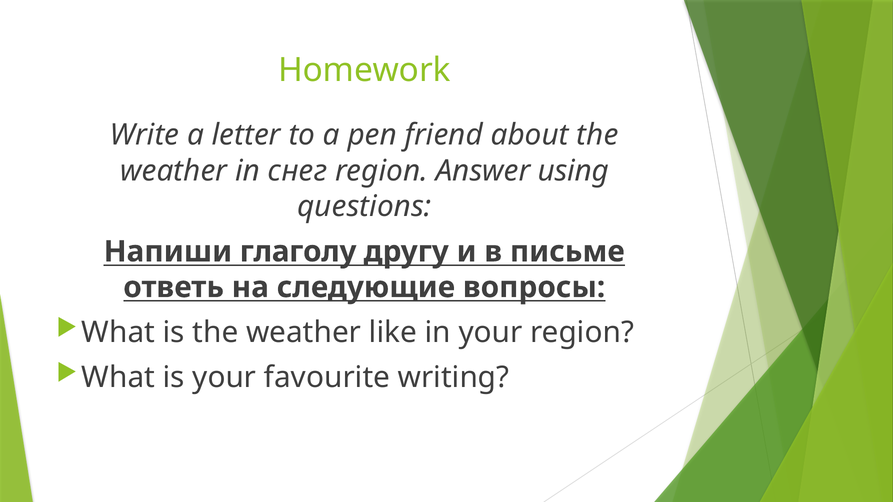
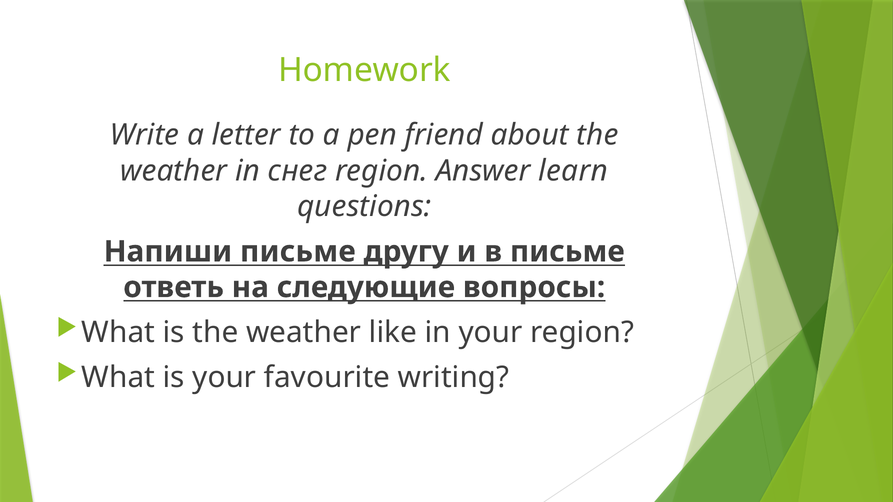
using: using -> learn (573, 171)
Напиши глаголу: глаголу -> письме (298, 252)
